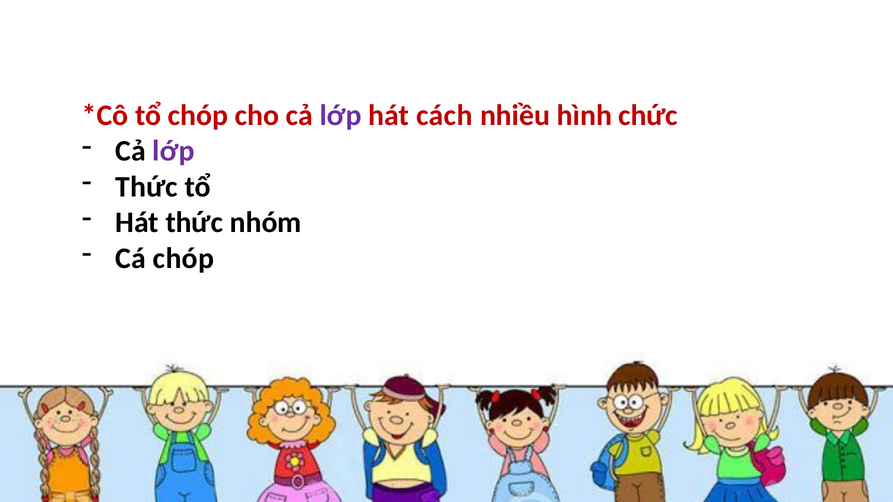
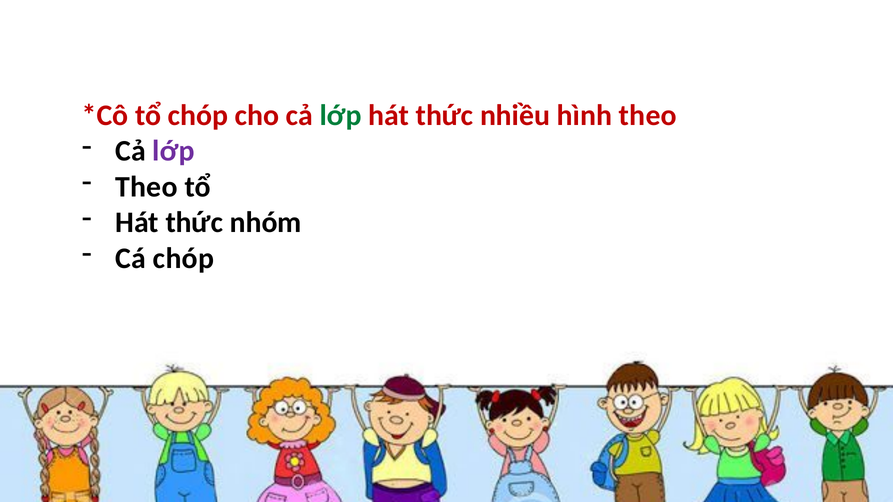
lớp colour: purple -> green (341, 115)
cách: cách -> thức (445, 115)
hình chức: chức -> theo (648, 115)
Thức: Thức -> Theo (146, 187)
